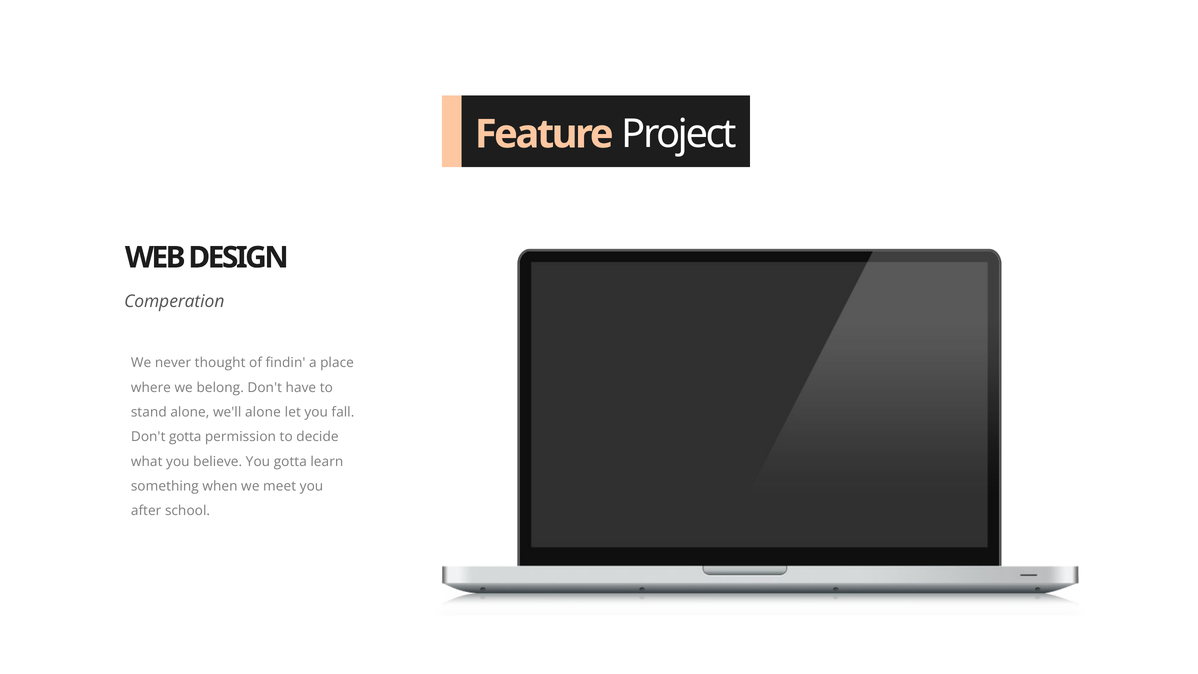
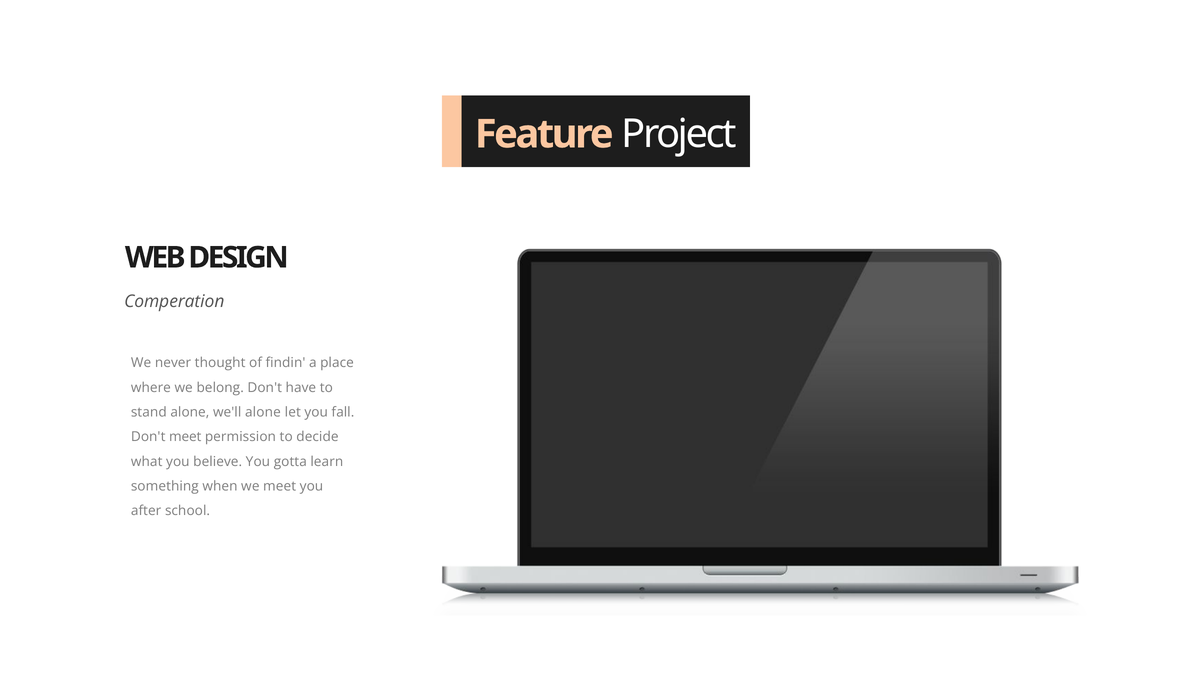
Don't gotta: gotta -> meet (185, 437)
